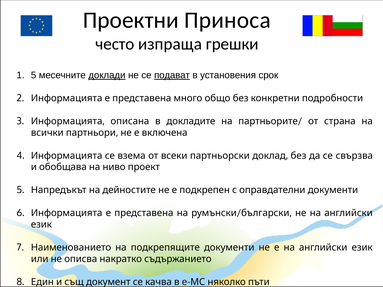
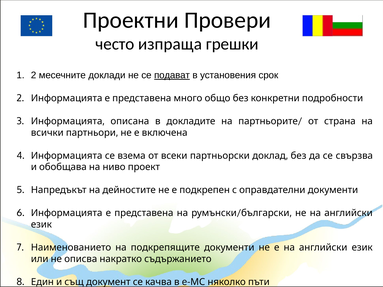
Приноса: Приноса -> Провери (227, 20)
5: 5 -> 2 (34, 75)
доклади underline: present -> none (107, 75)
